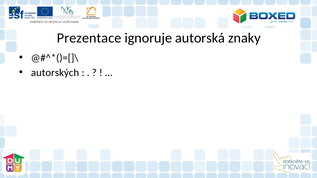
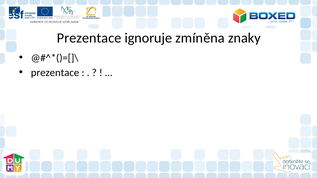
autorská: autorská -> zmíněna (200, 38)
autorských: autorských -> prezentace (55, 73)
